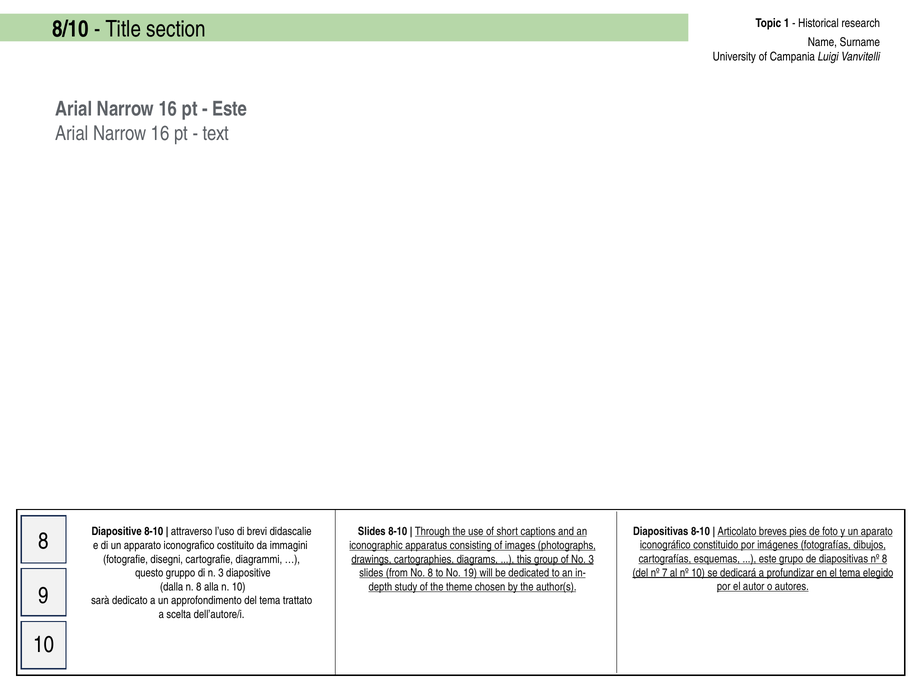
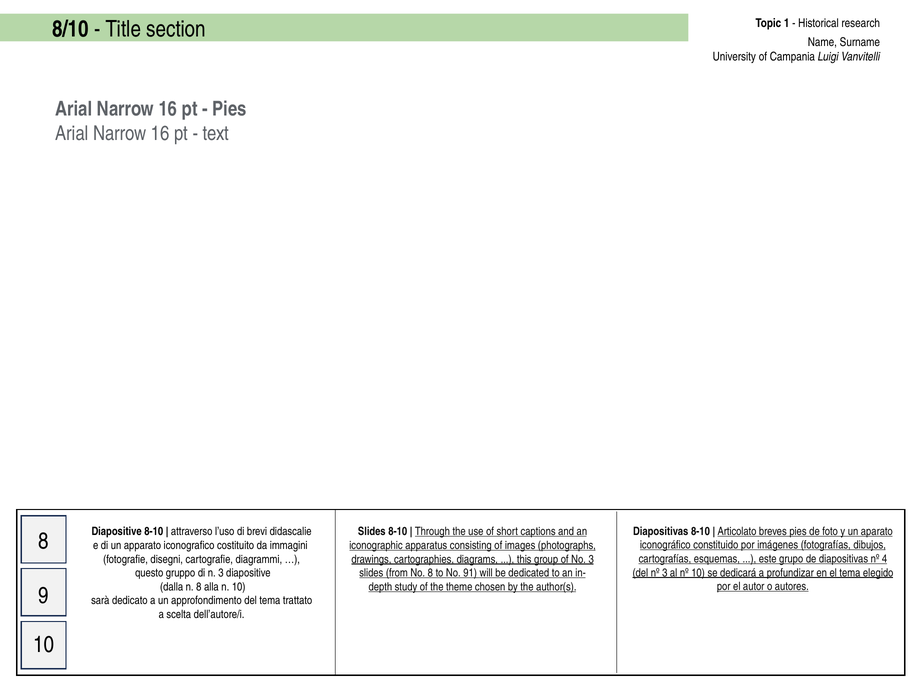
Este: Este -> Pies (230, 109)
nº 8: 8 -> 4 (885, 559)
nº 7: 7 -> 3 (665, 573)
19: 19 -> 91 (470, 573)
